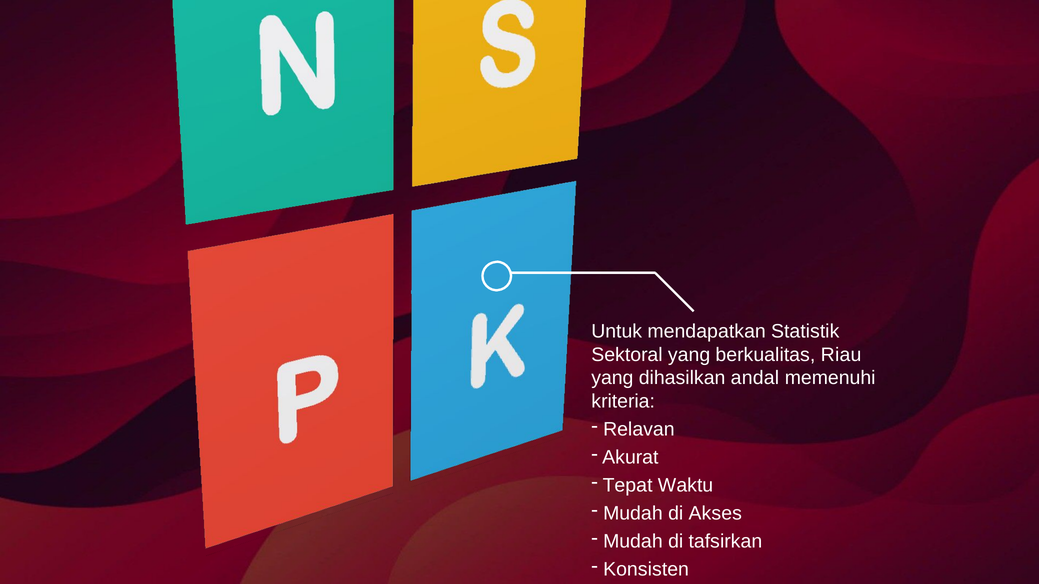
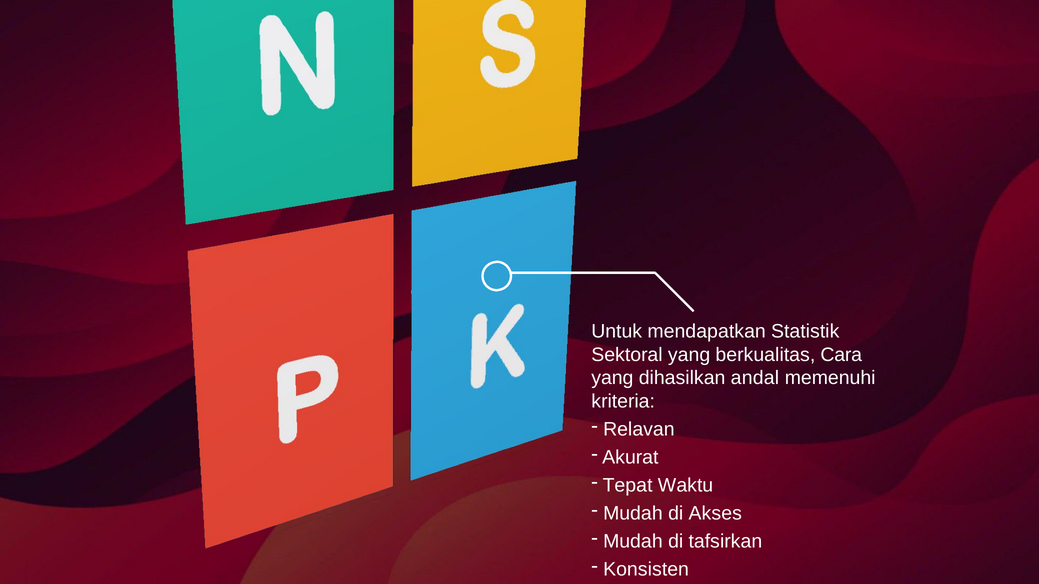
Riau: Riau -> Cara (841, 355)
